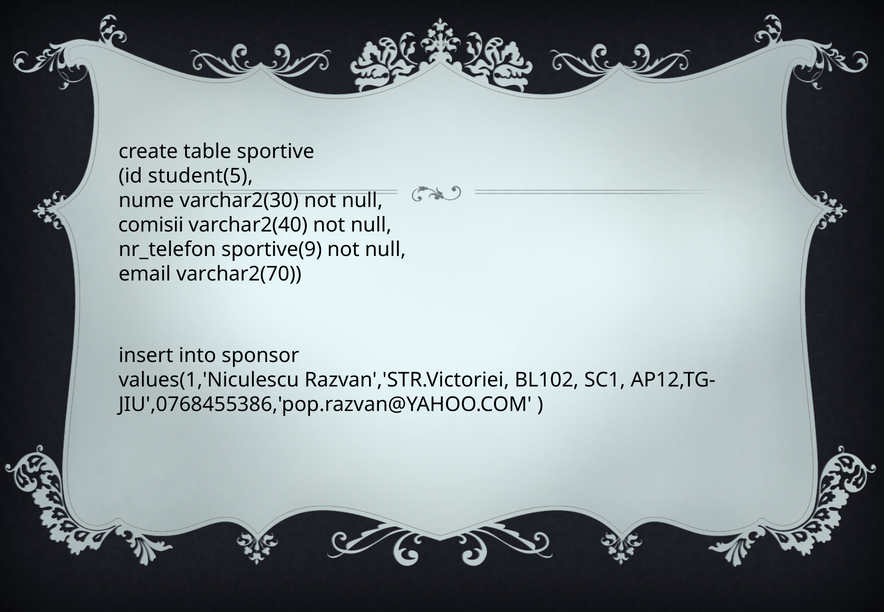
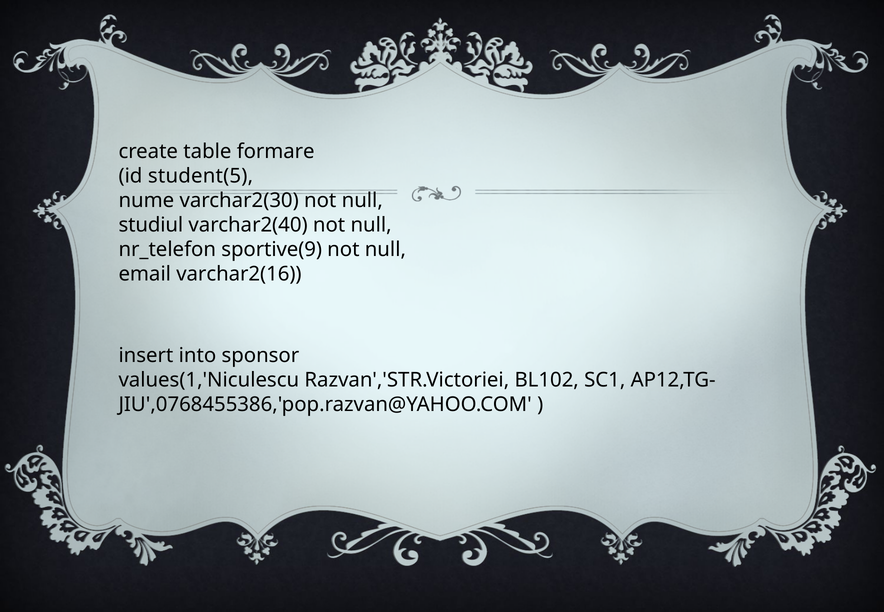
sportive: sportive -> formare (276, 152)
comisii: comisii -> studiul (151, 225)
varchar2(70: varchar2(70 -> varchar2(16 (239, 274)
